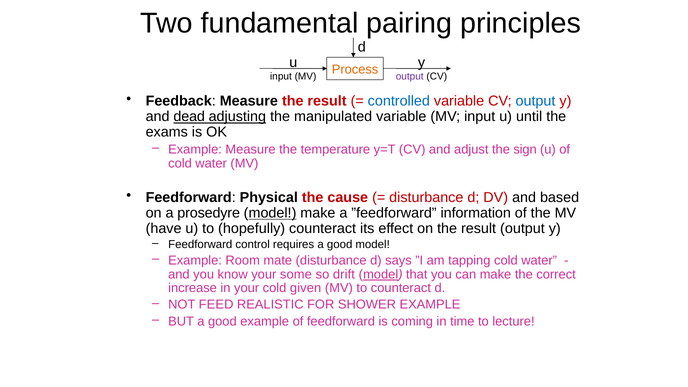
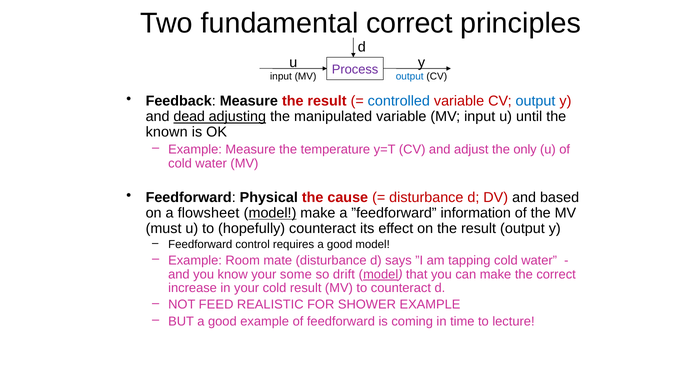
fundamental pairing: pairing -> correct (409, 23)
Process colour: orange -> purple (355, 69)
output colour: purple -> blue (410, 77)
exams: exams -> known (167, 132)
sign: sign -> only (525, 149)
prosedyre: prosedyre -> flowsheet (209, 213)
have: have -> must (164, 228)
cold given: given -> result (306, 288)
